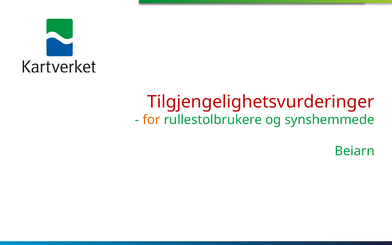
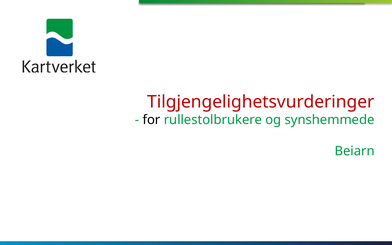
for colour: orange -> black (151, 120)
